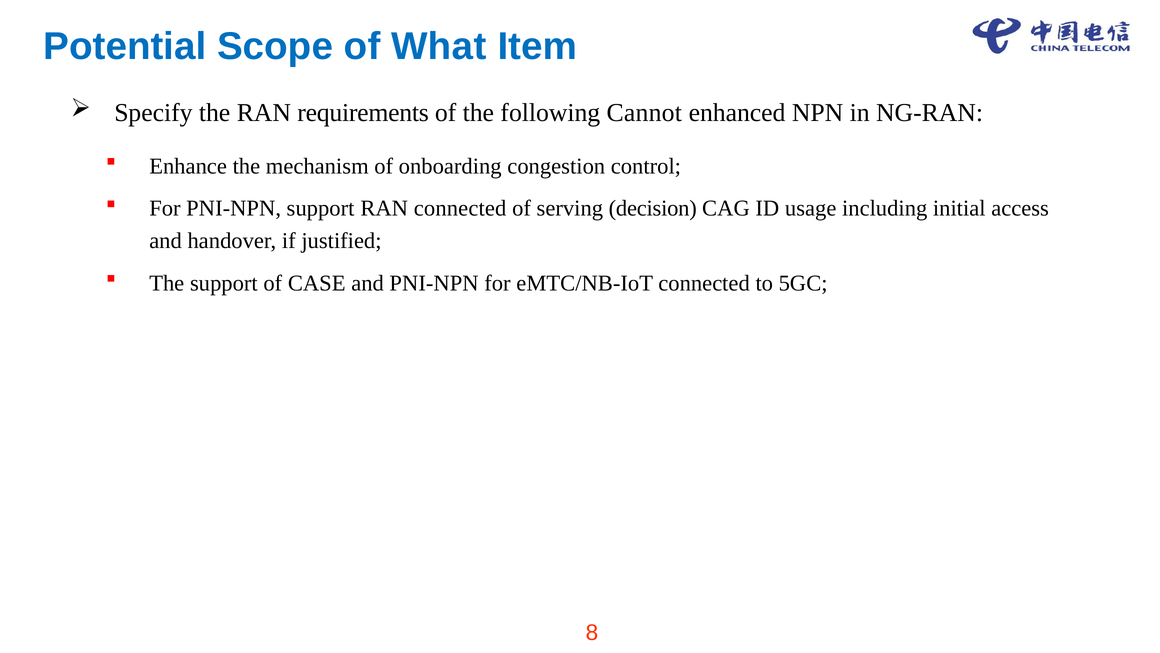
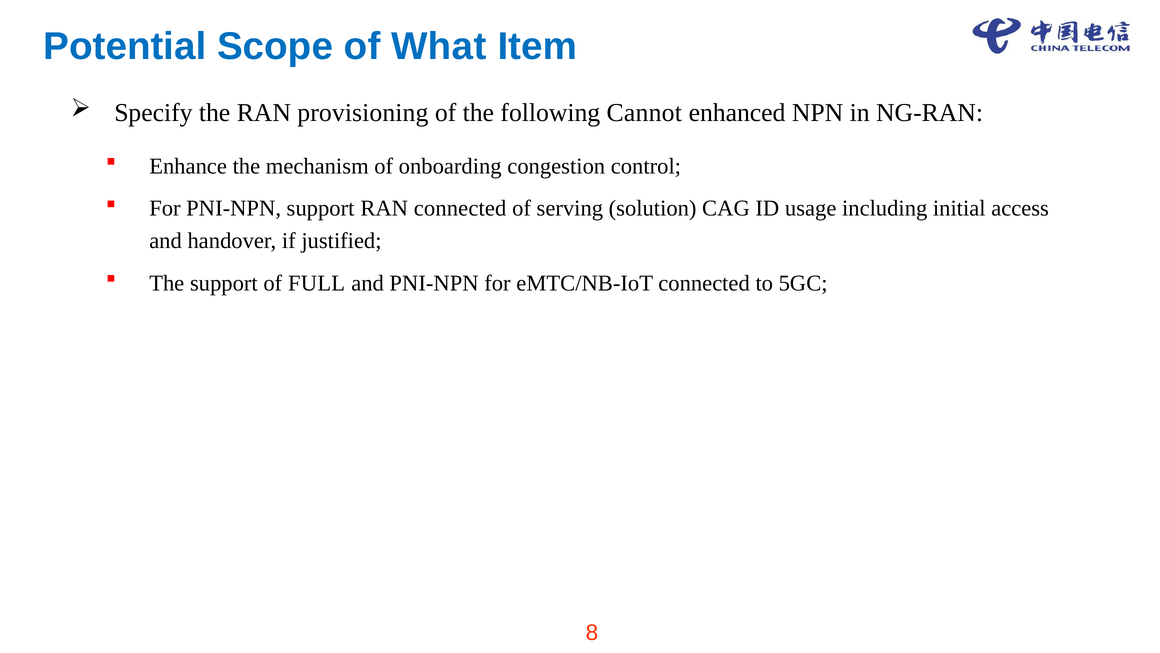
requirements: requirements -> provisioning (363, 113)
decision: decision -> solution (653, 208)
CASE: CASE -> FULL (317, 283)
